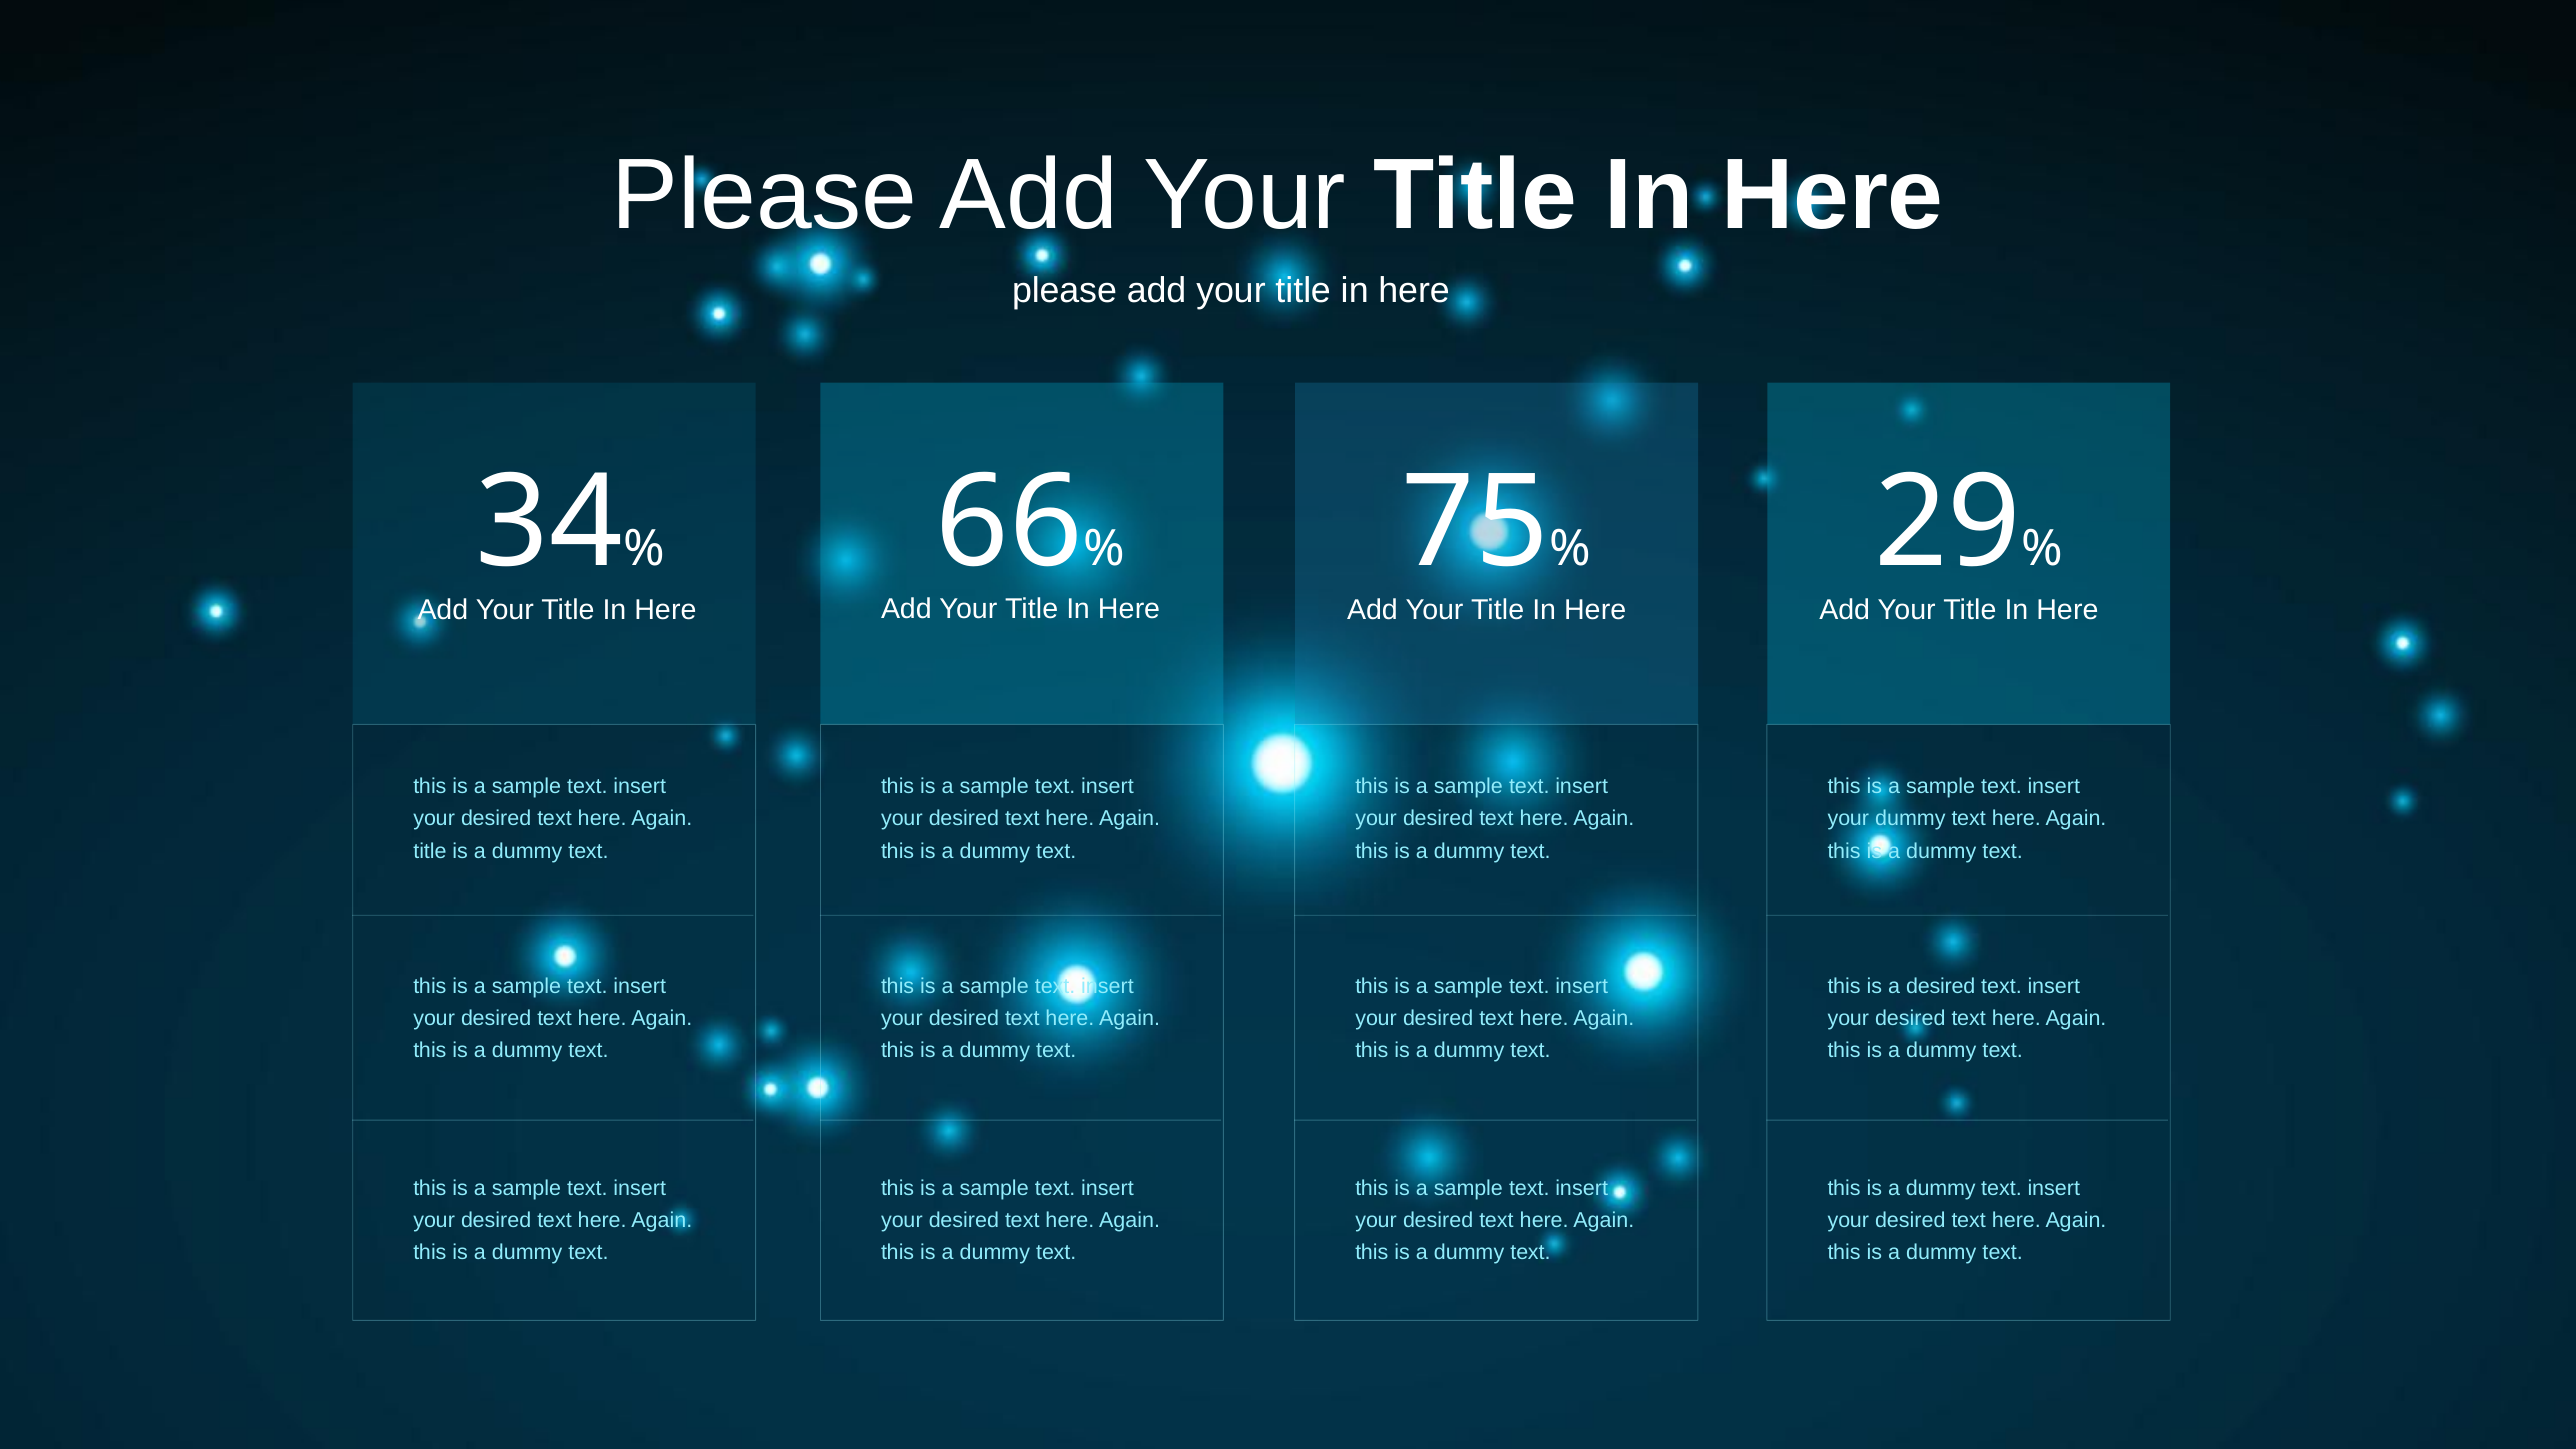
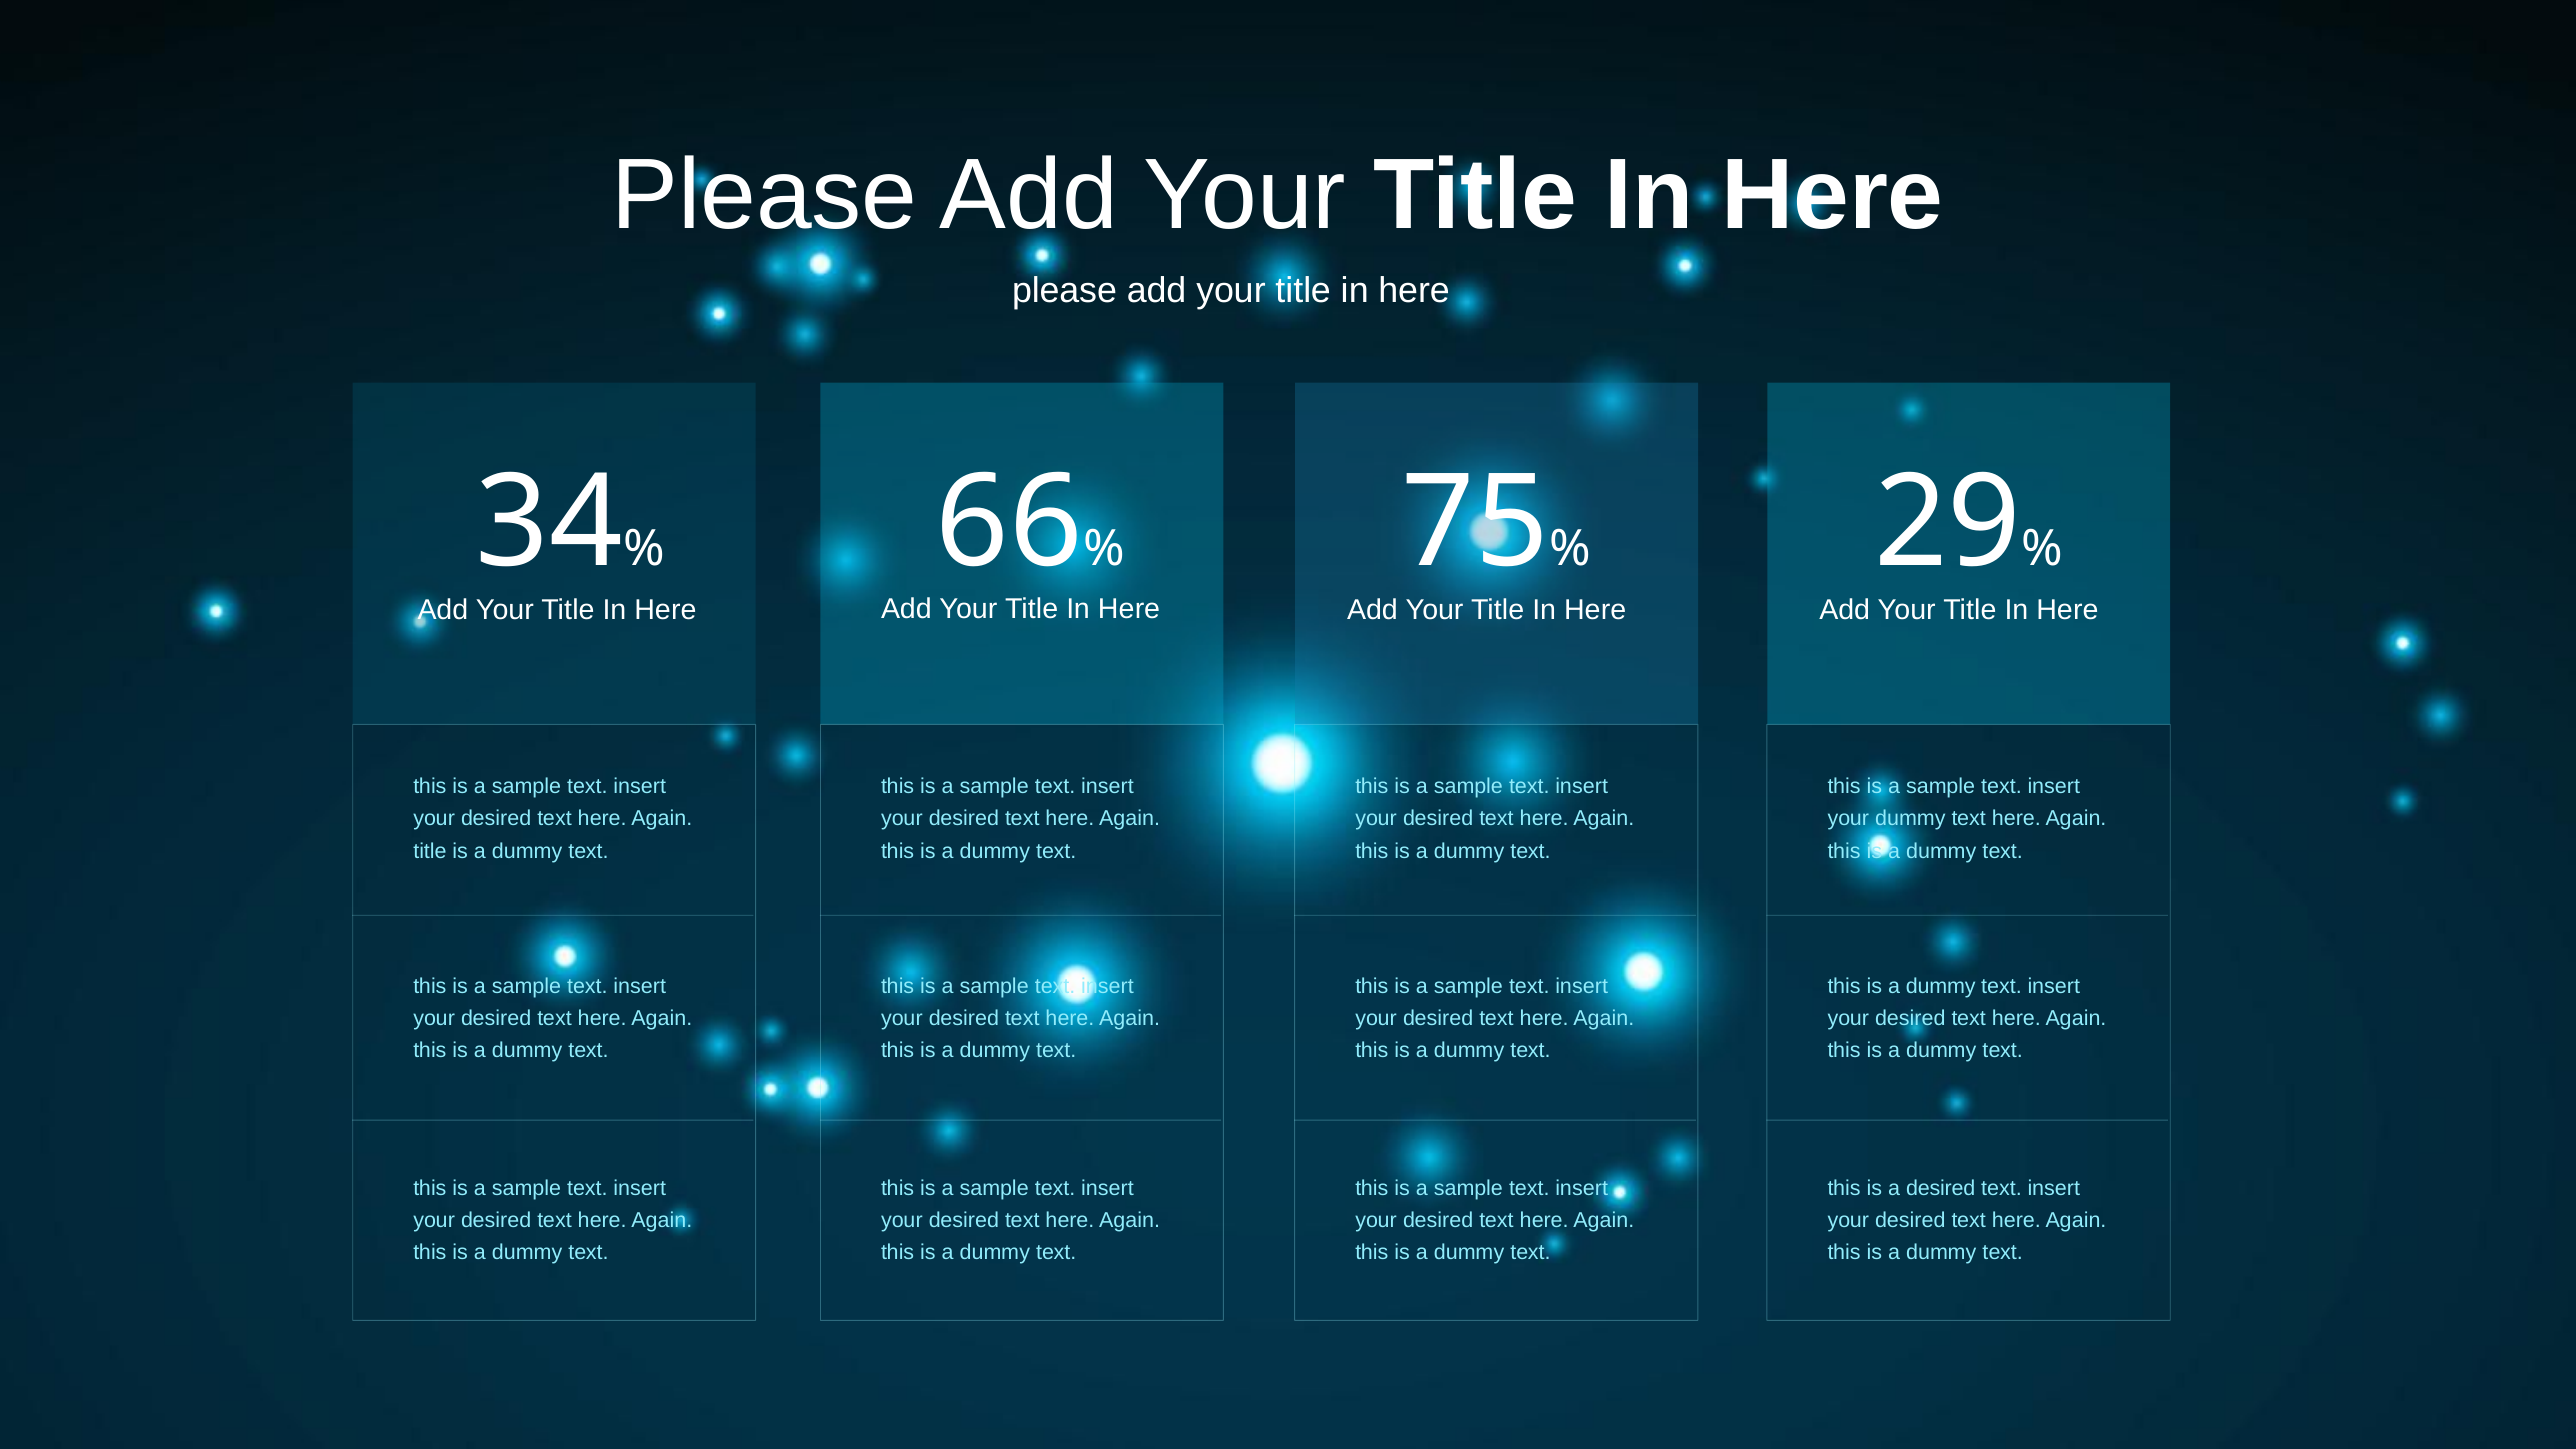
desired: desired -> dummy (1941, 986)
dummy: dummy -> desired (1941, 1188)
